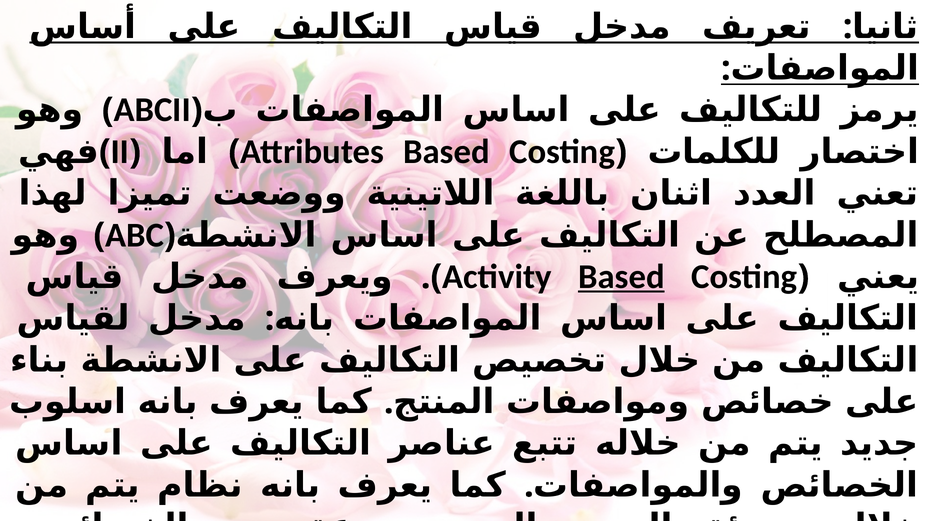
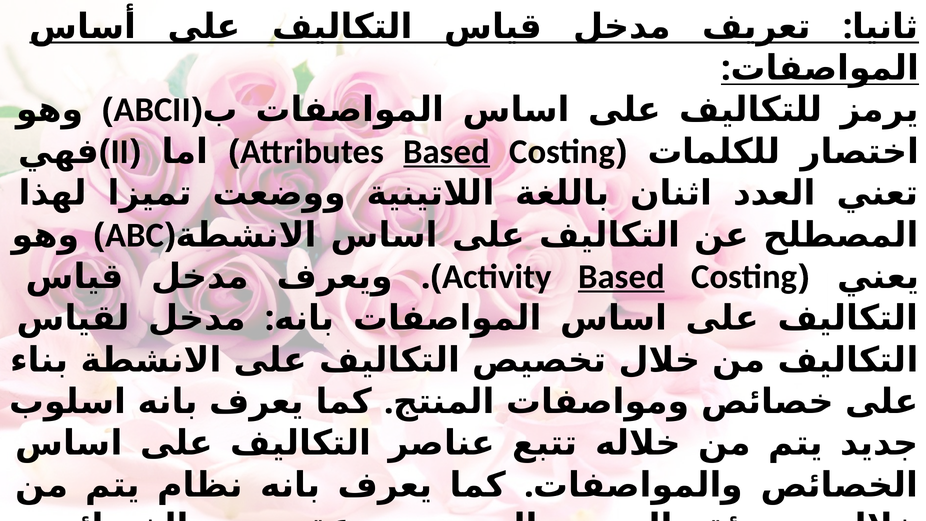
Based underline: none -> present (447, 152)
